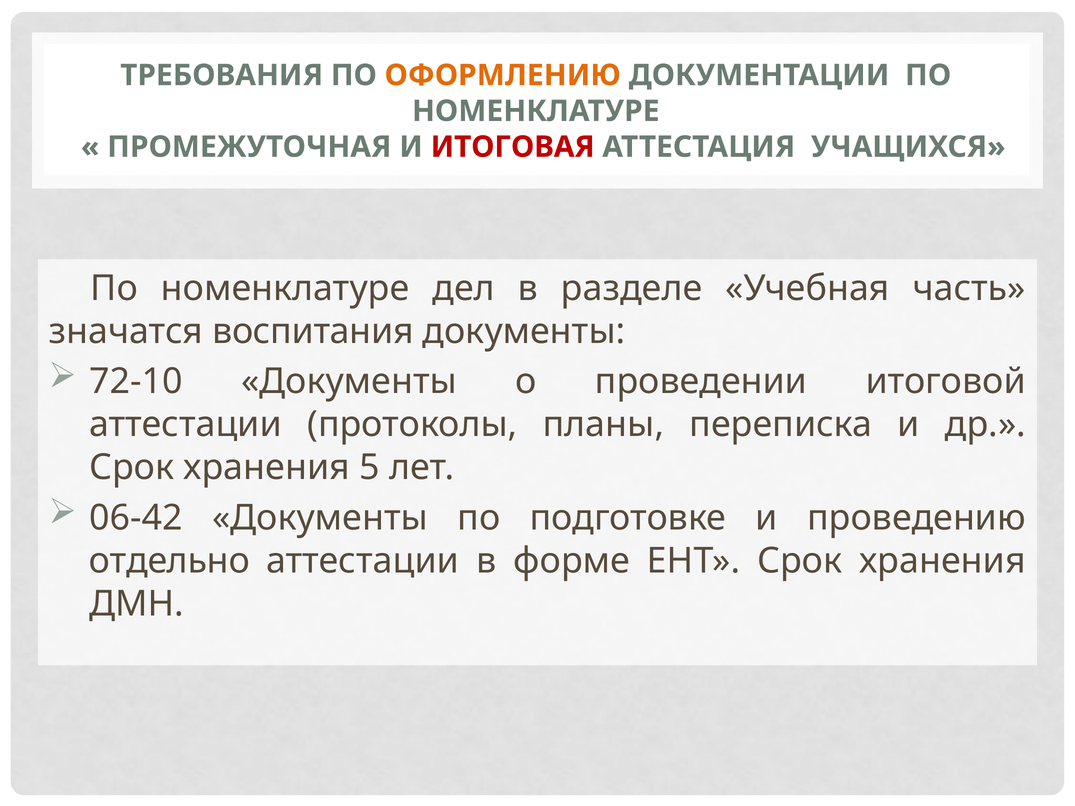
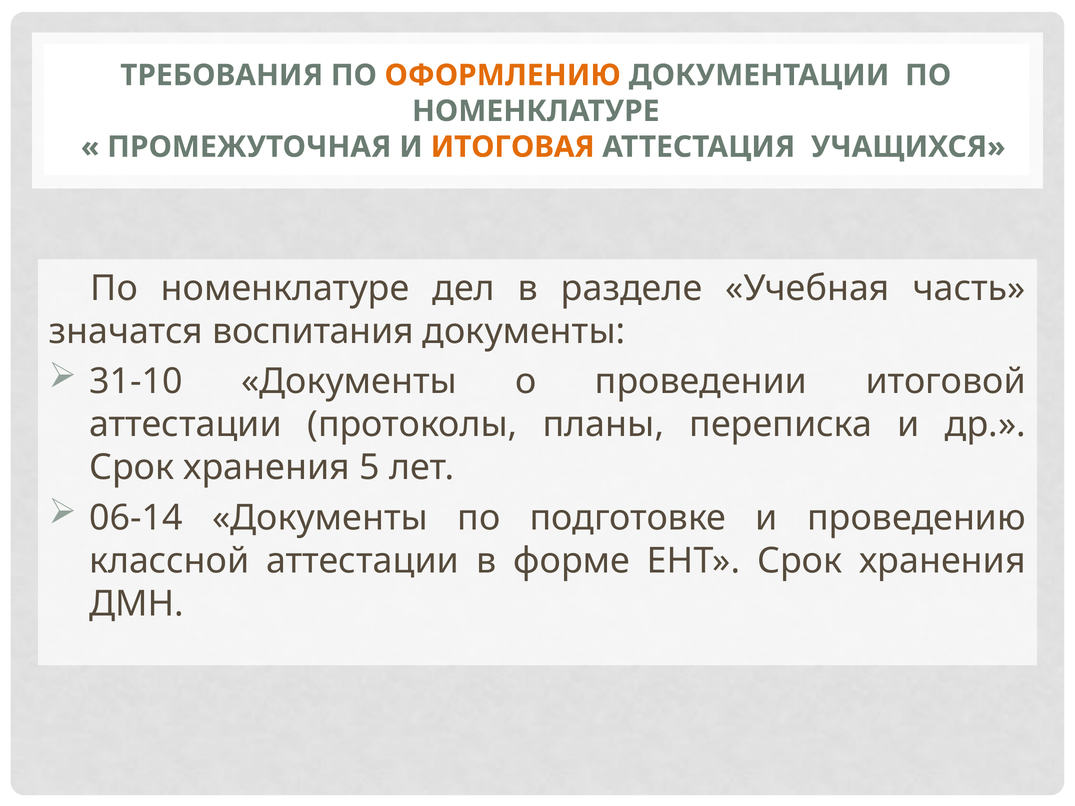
ИТОГОВАЯ colour: red -> orange (513, 147)
72-10: 72-10 -> 31-10 (136, 382)
06-42: 06-42 -> 06-14 (136, 518)
отдельно: отдельно -> классной (169, 561)
